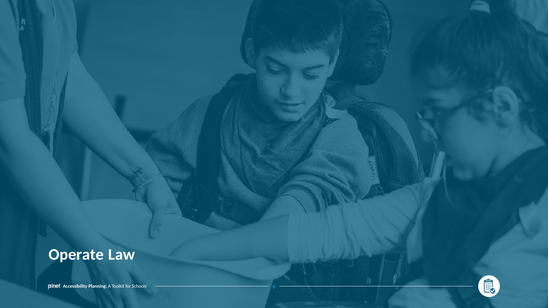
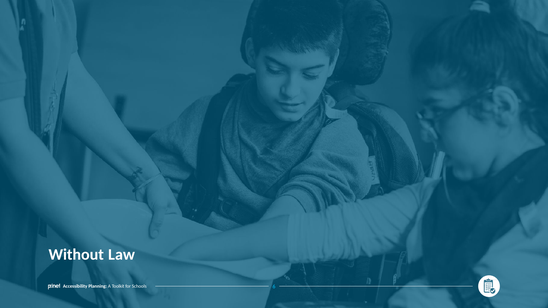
Operate: Operate -> Without (76, 255)
